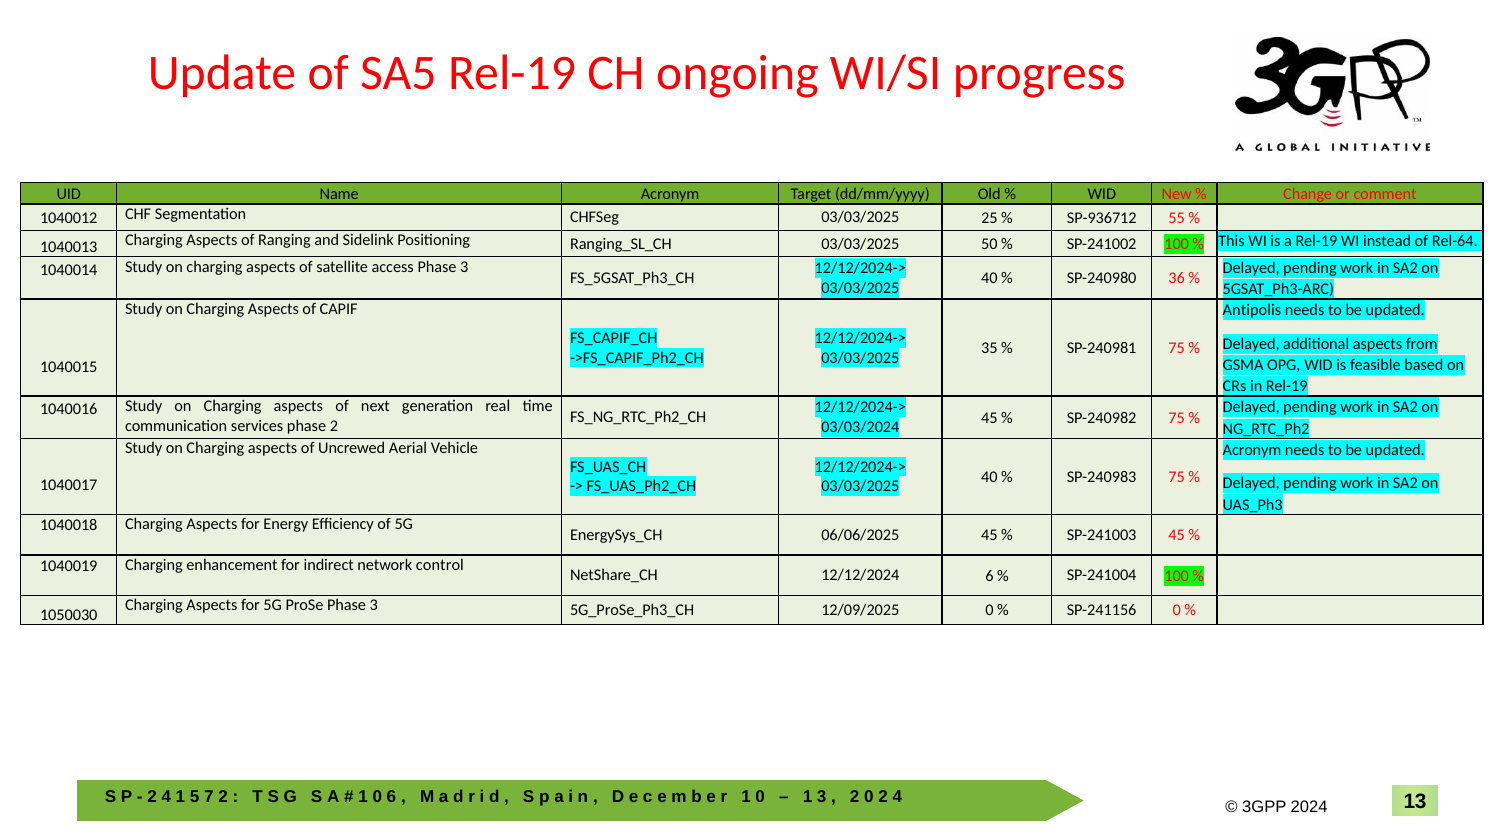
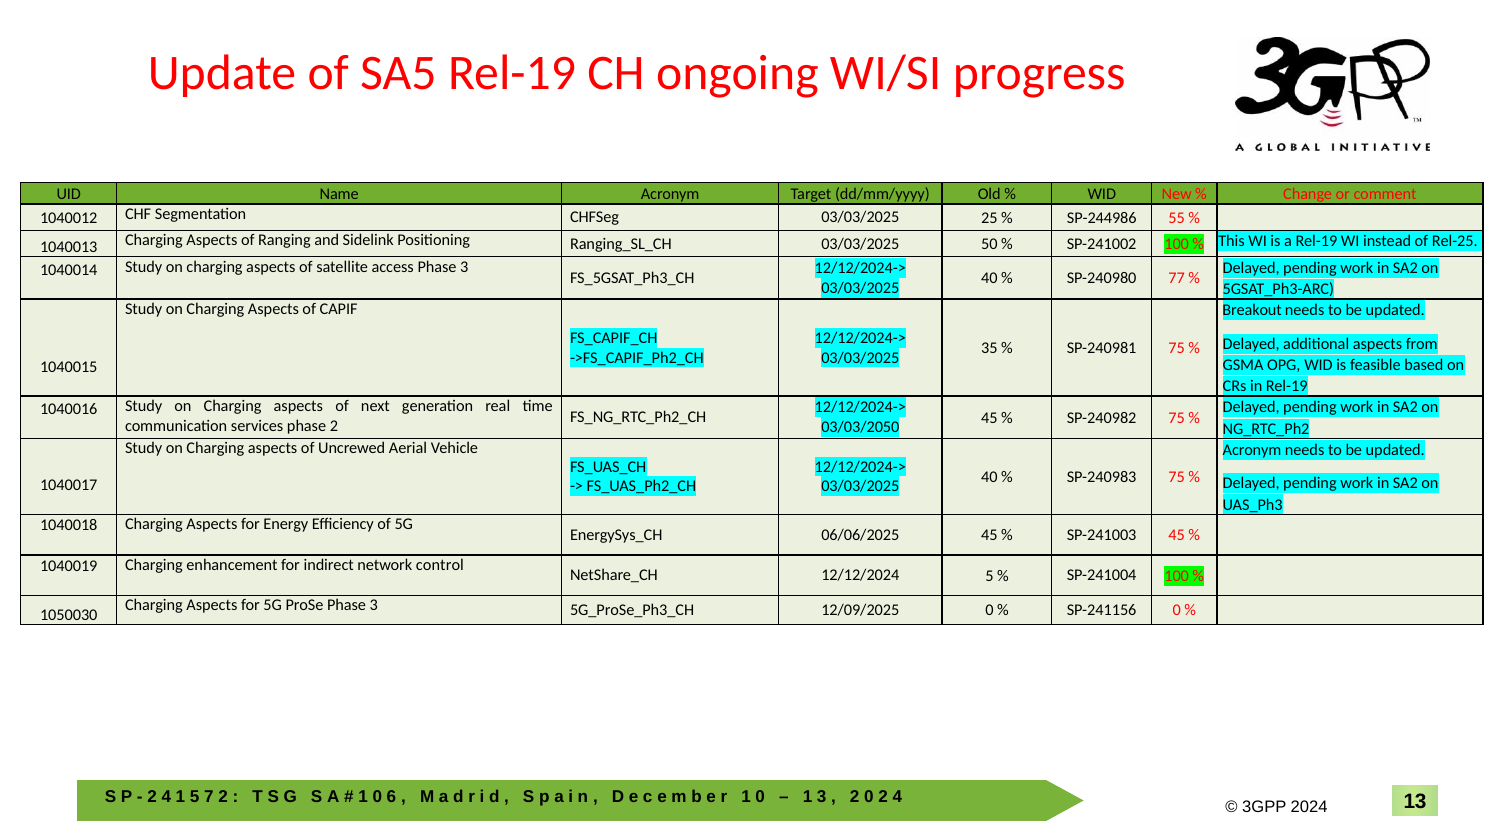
SP-936712: SP-936712 -> SP-244986 (1102, 218)
Rel-64: Rel-64 -> Rel-25 (1455, 241)
36: 36 -> 77 (1177, 279)
Antipolis: Antipolis -> Breakout (1252, 311)
03/03/2024: 03/03/2024 -> 03/03/2050 (860, 428)
12/12/2024 6: 6 -> 5 (989, 576)
